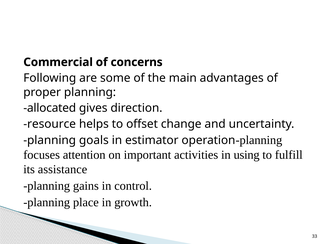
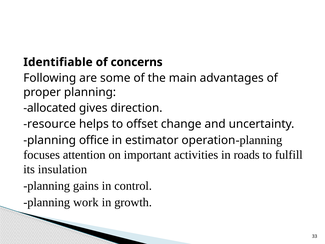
Commercial: Commercial -> Identifiable (58, 62)
goals: goals -> office (94, 140)
using: using -> roads (247, 155)
assistance: assistance -> insulation (62, 169)
place: place -> work (86, 202)
